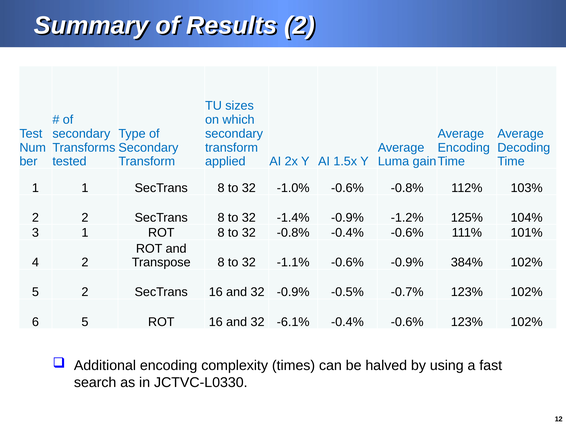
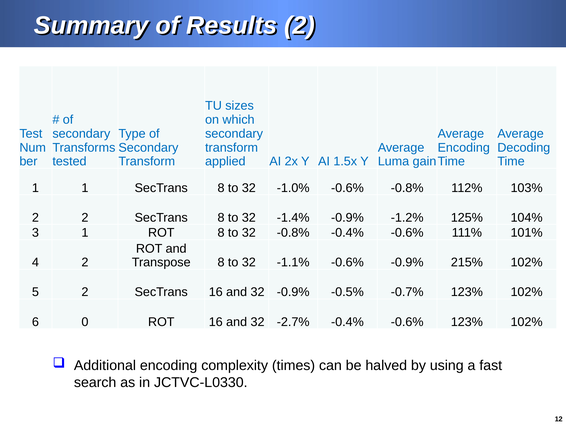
384%: 384% -> 215% (467, 263)
6 5: 5 -> 0 (85, 322)
-6.1%: -6.1% -> -2.7% (293, 322)
